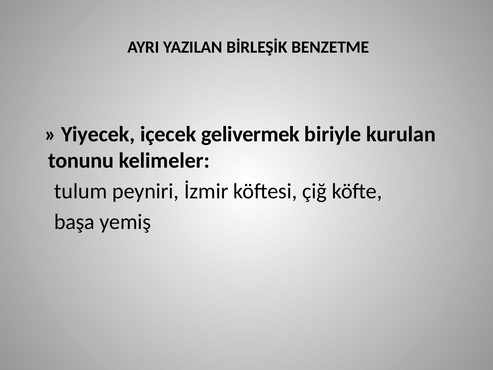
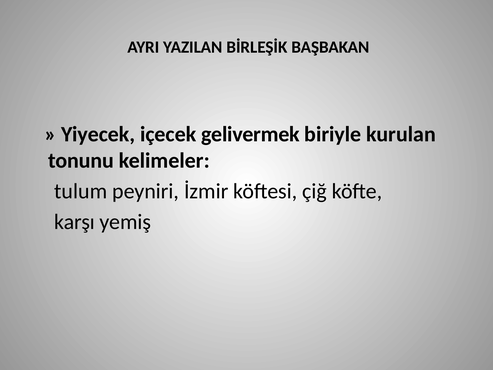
BENZETME: BENZETME -> BAŞBAKAN (330, 47)
başa: başa -> karşı (75, 222)
